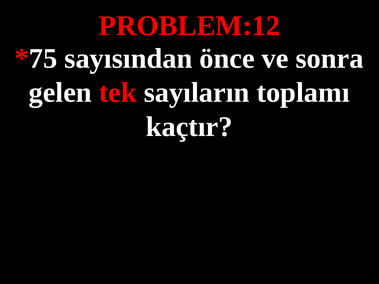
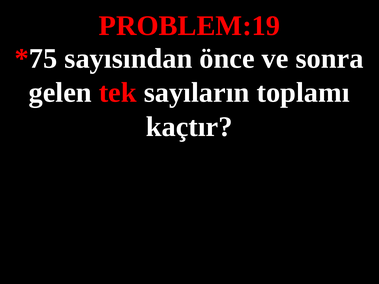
PROBLEM:12: PROBLEM:12 -> PROBLEM:19 (189, 26)
